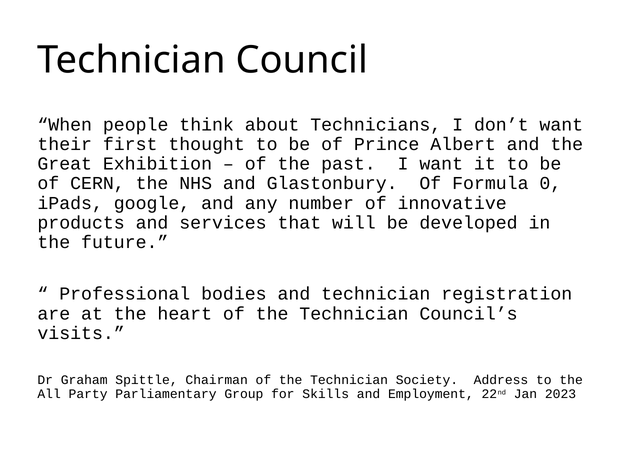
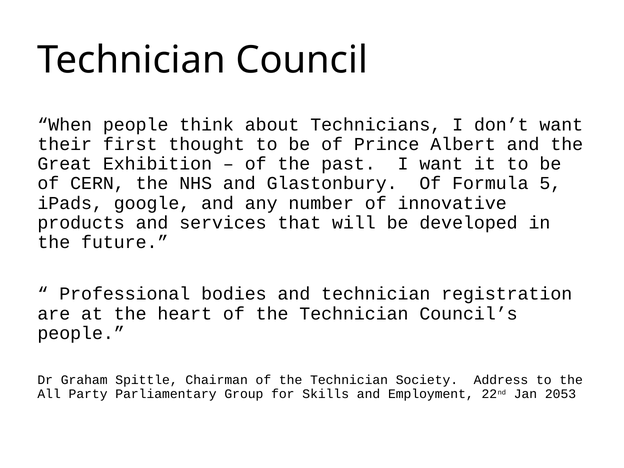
0: 0 -> 5 (550, 183)
visits: visits -> people (81, 333)
2023: 2023 -> 2053 (561, 394)
